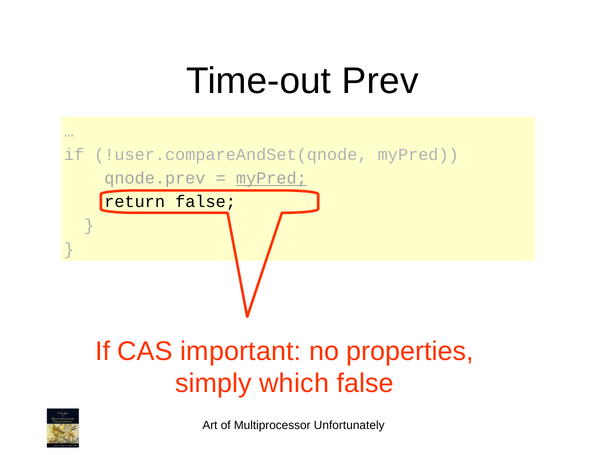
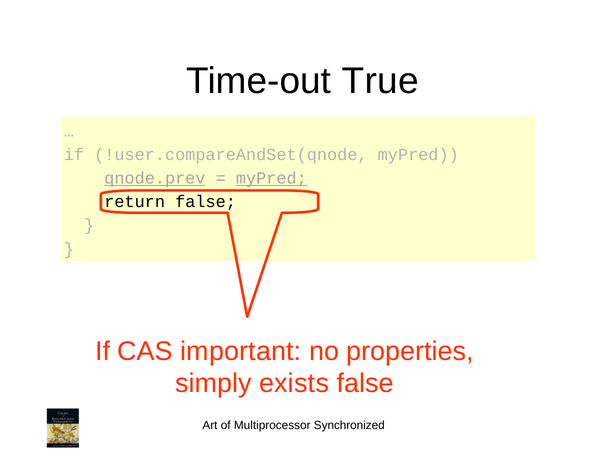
Prev: Prev -> True (380, 81)
qnode.prev underline: none -> present (155, 178)
which: which -> exists (294, 383)
Unfortunately: Unfortunately -> Synchronized (349, 425)
